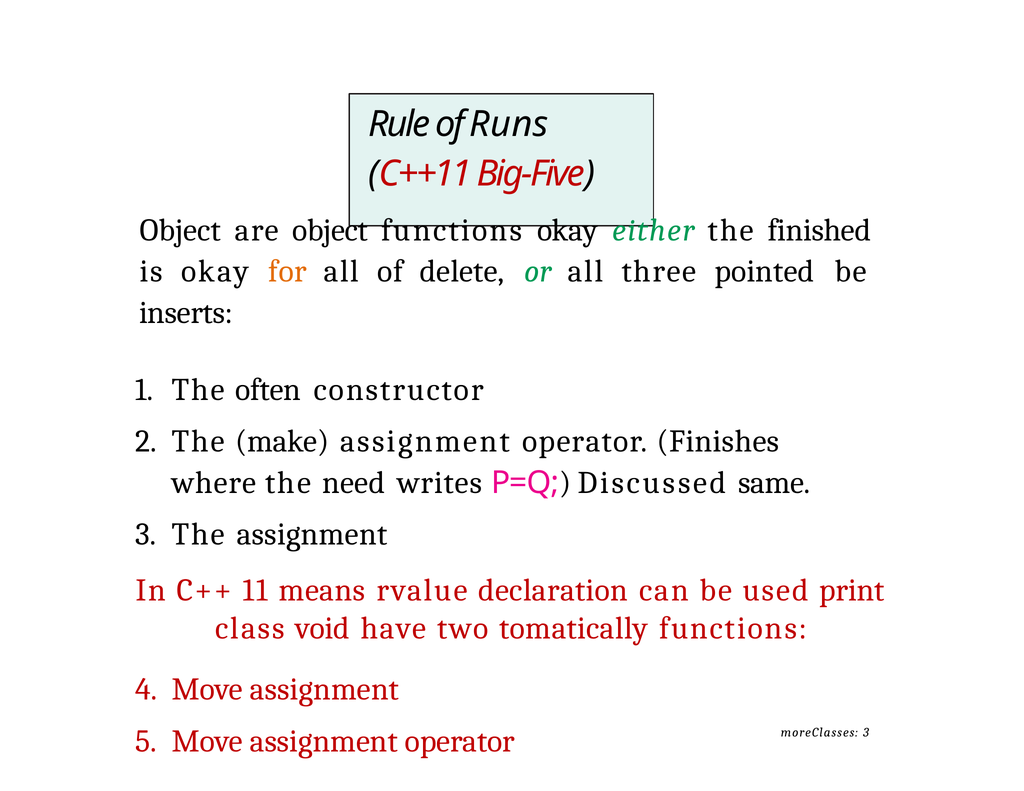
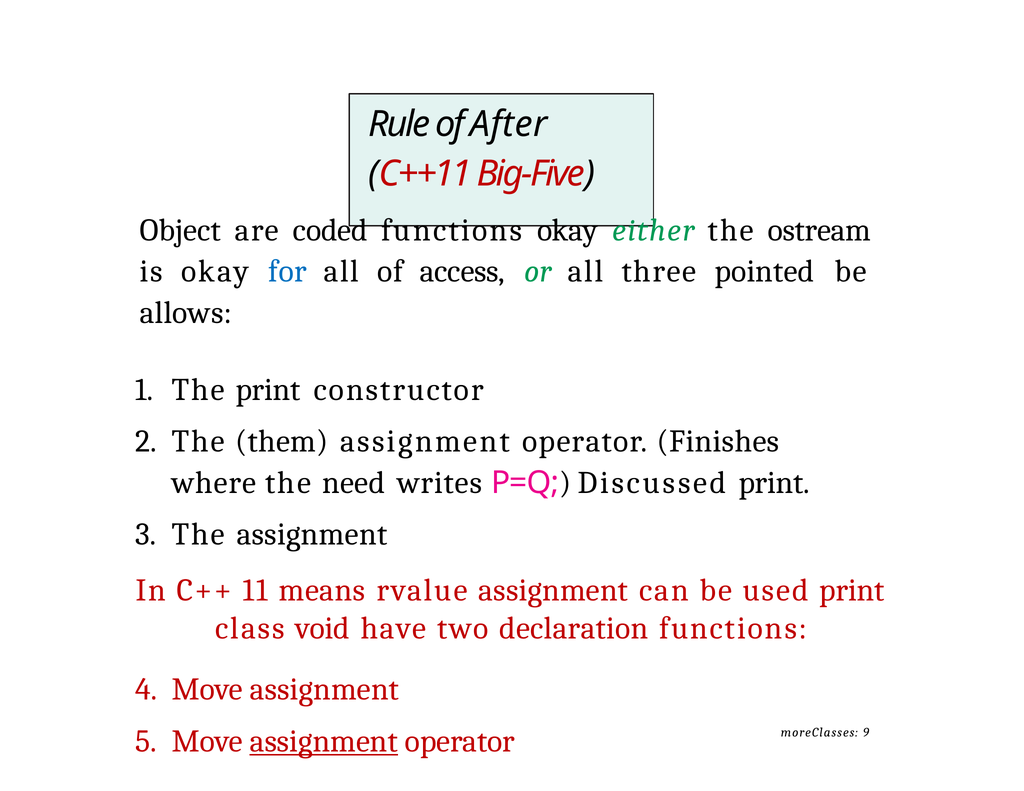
Runs: Runs -> After (509, 124)
are object: object -> coded (330, 230)
finished: finished -> ostream (819, 230)
for colour: orange -> blue (287, 272)
delete: delete -> access (462, 272)
inserts: inserts -> allows (186, 313)
The often: often -> print (268, 390)
make: make -> them (282, 441)
Discussed same: same -> print (774, 483)
rvalue declaration: declaration -> assignment (553, 590)
tomatically: tomatically -> declaration (574, 628)
moreClasses 3: 3 -> 9 (866, 733)
assignment underline: none -> present (324, 741)
